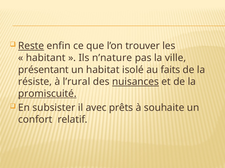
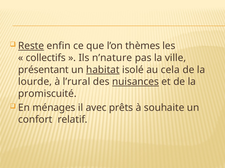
trouver: trouver -> thèmes (143, 46)
habitant: habitant -> collectifs (46, 58)
habitat underline: none -> present (103, 70)
faits: faits -> cela (170, 70)
résiste: résiste -> lourde (35, 82)
promiscuité underline: present -> none (47, 94)
subsister: subsister -> ménages (54, 108)
